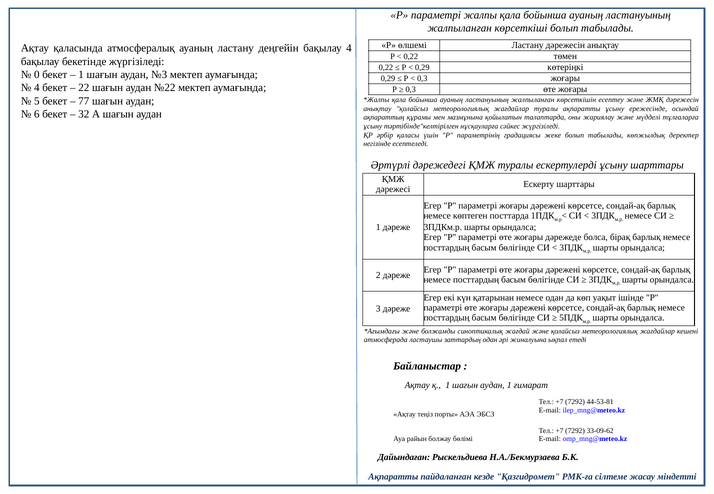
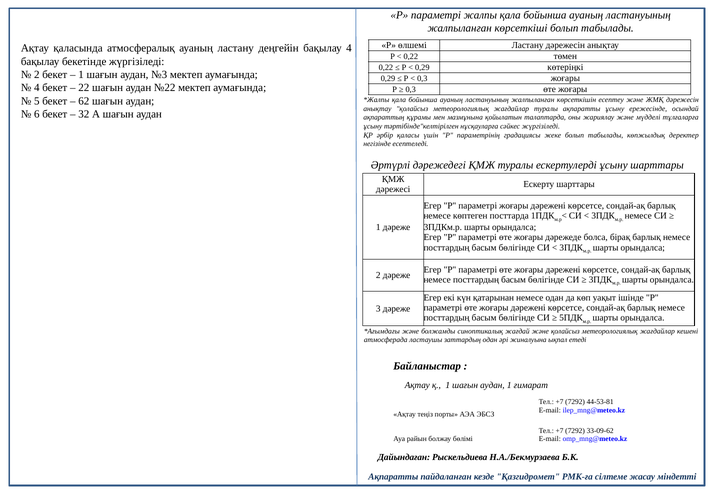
0: 0 -> 2 (37, 75)
77: 77 -> 62 (84, 101)
